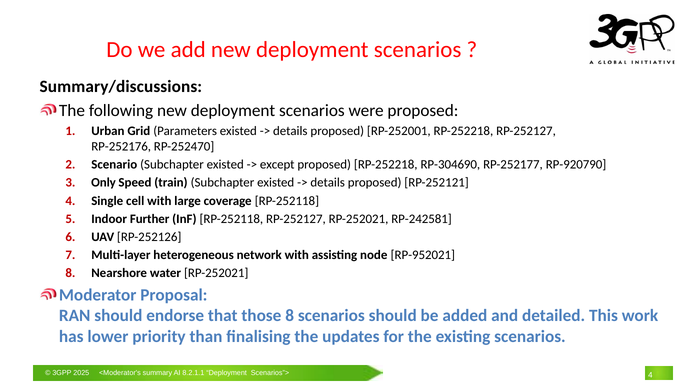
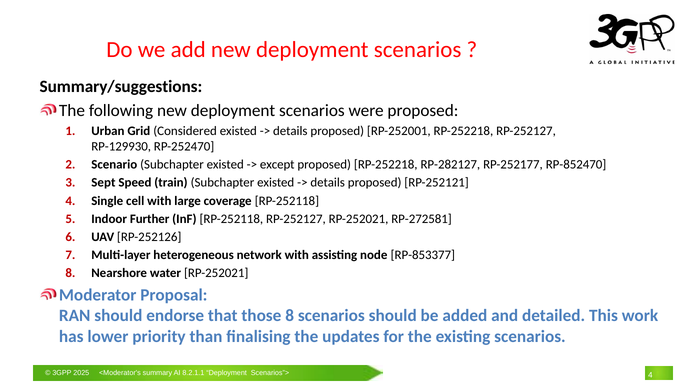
Summary/discussions: Summary/discussions -> Summary/suggestions (121, 86)
Parameters: Parameters -> Considered (185, 131)
RP-252176: RP-252176 -> RP-129930 (121, 146)
RP-304690: RP-304690 -> RP-282127 (450, 164)
RP-920790: RP-920790 -> RP-852470 (576, 164)
Only: Only -> Sept (103, 182)
RP-242581: RP-242581 -> RP-272581 (422, 219)
RP-952021: RP-952021 -> RP-853377 (423, 255)
